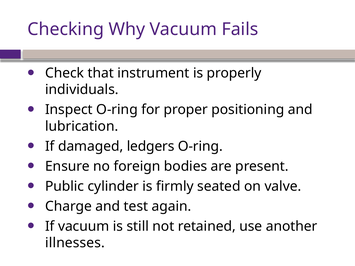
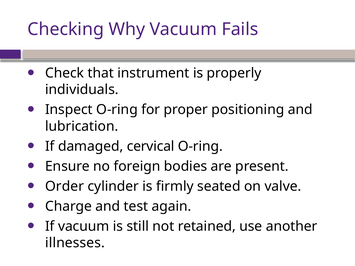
ledgers: ledgers -> cervical (151, 146)
Public: Public -> Order (65, 186)
